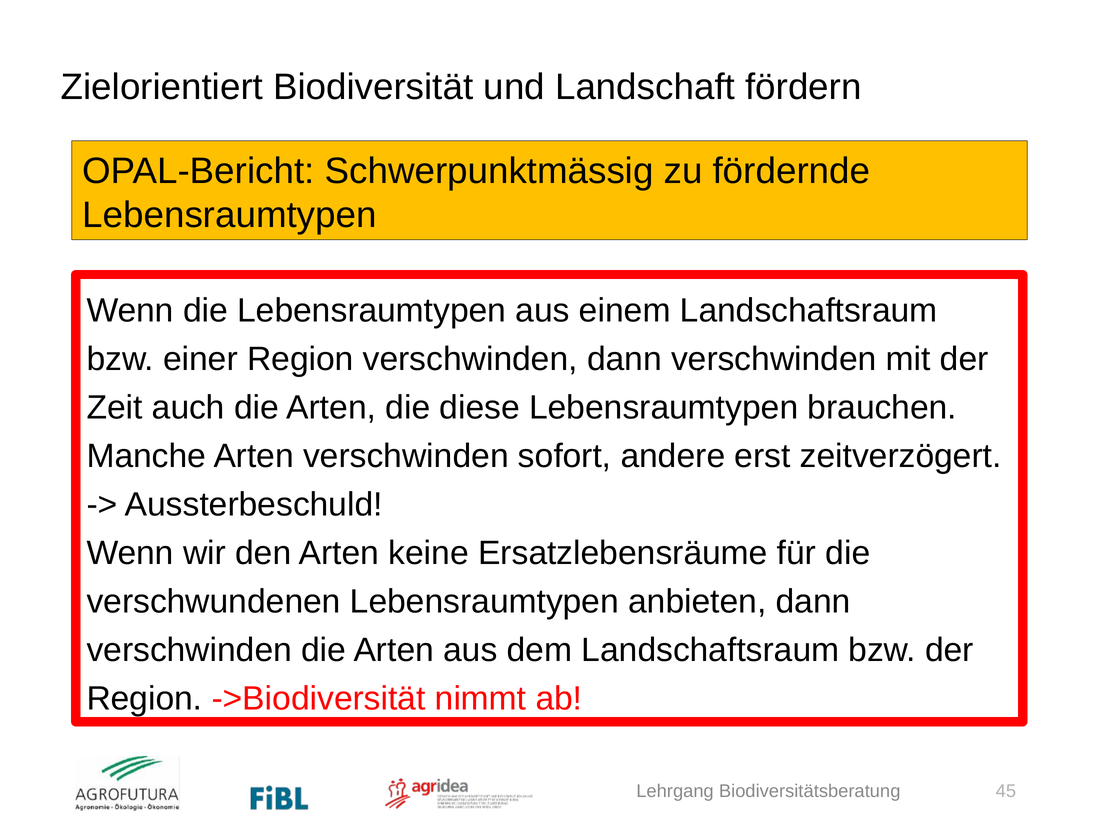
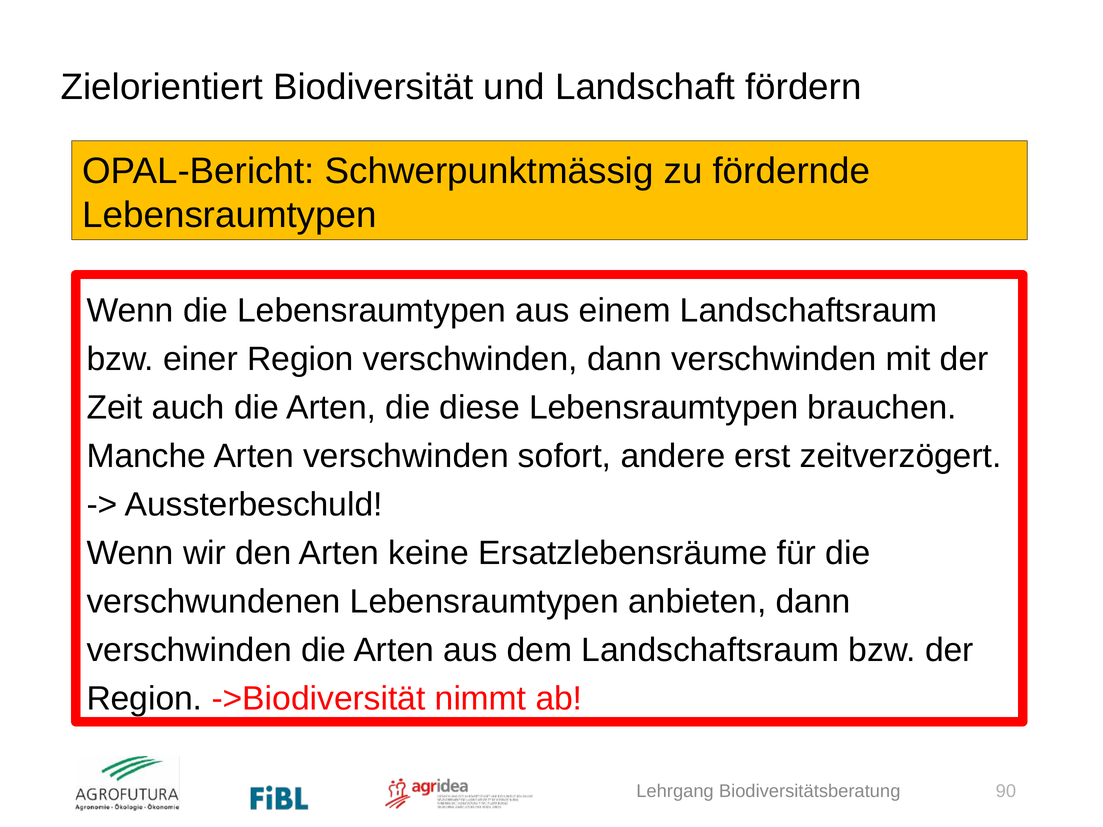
45: 45 -> 90 (1006, 791)
